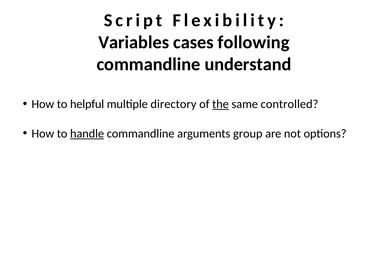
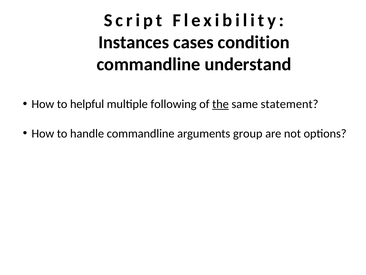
Variables: Variables -> Instances (134, 42)
following: following -> condition (254, 42)
directory: directory -> following (174, 104)
controlled: controlled -> statement (290, 104)
handle underline: present -> none (87, 133)
